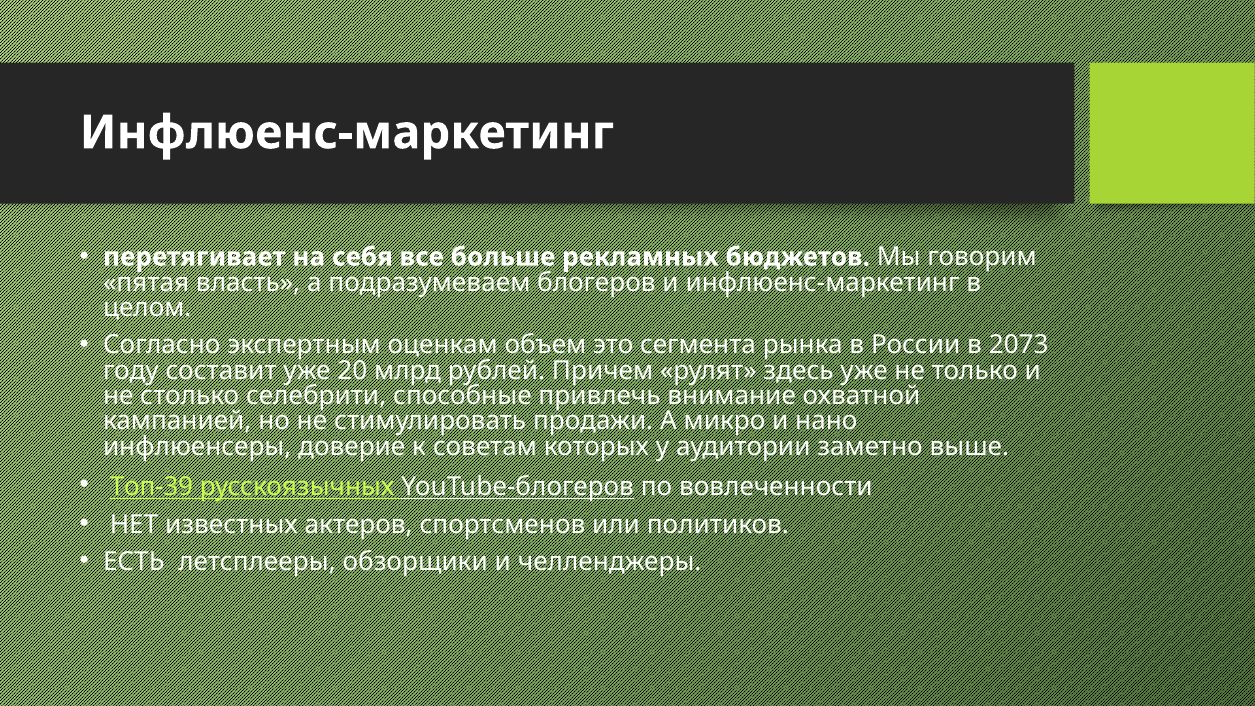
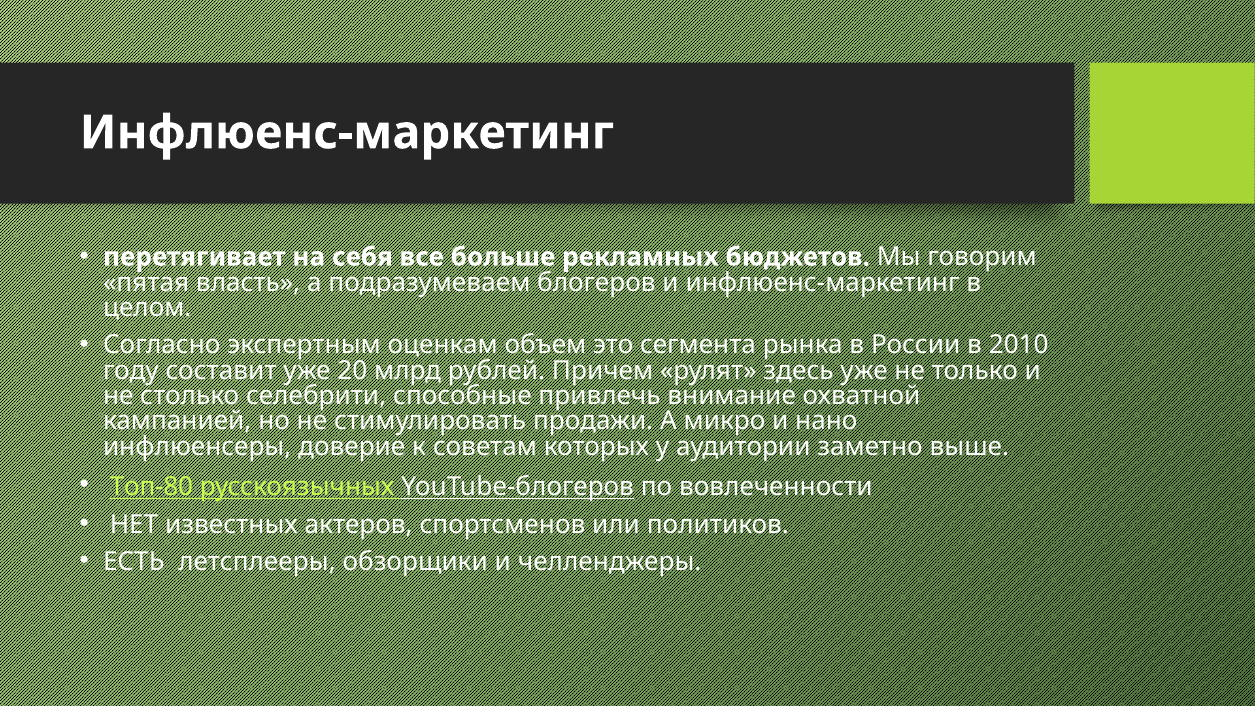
2073: 2073 -> 2010 (1019, 345)
Топ-39: Топ-39 -> Топ-80 (152, 487)
